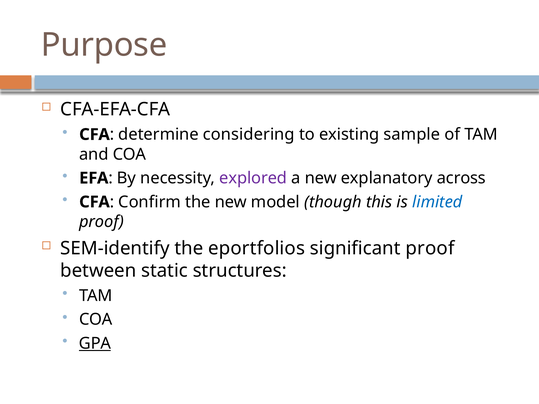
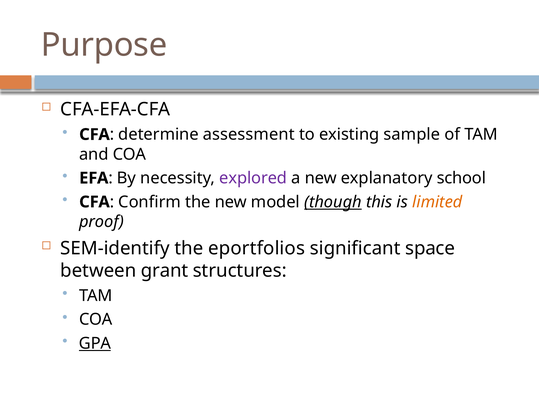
considering: considering -> assessment (249, 135)
across: across -> school (461, 178)
though underline: none -> present (333, 202)
limited colour: blue -> orange (437, 202)
significant proof: proof -> space (430, 248)
static: static -> grant (165, 271)
